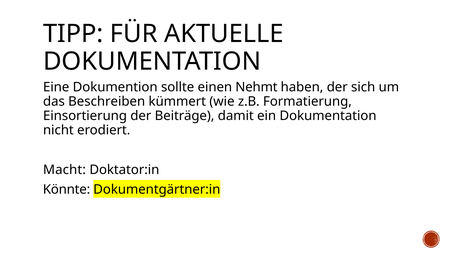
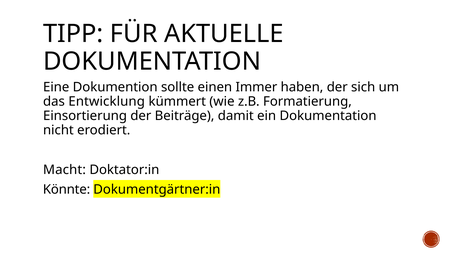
Nehmt: Nehmt -> Immer (256, 87)
Beschreiben: Beschreiben -> Entwicklung (107, 102)
